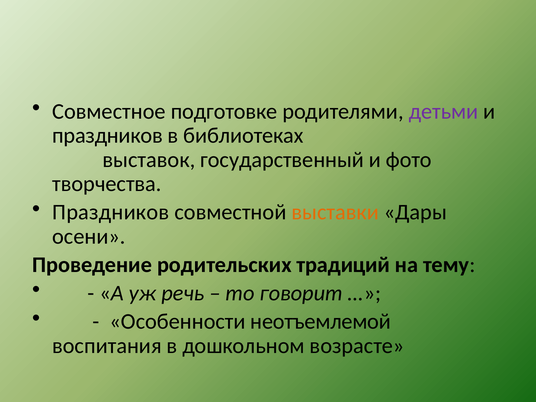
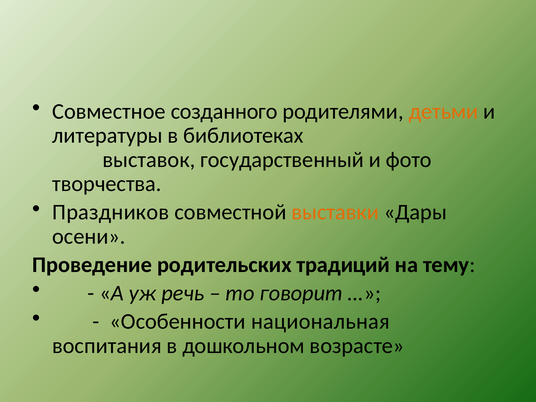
подготовке: подготовке -> созданного (224, 111)
детьми colour: purple -> orange (443, 111)
праздников: праздников -> литературы (107, 136)
неотъемлемой: неотъемлемой -> национальная (320, 322)
